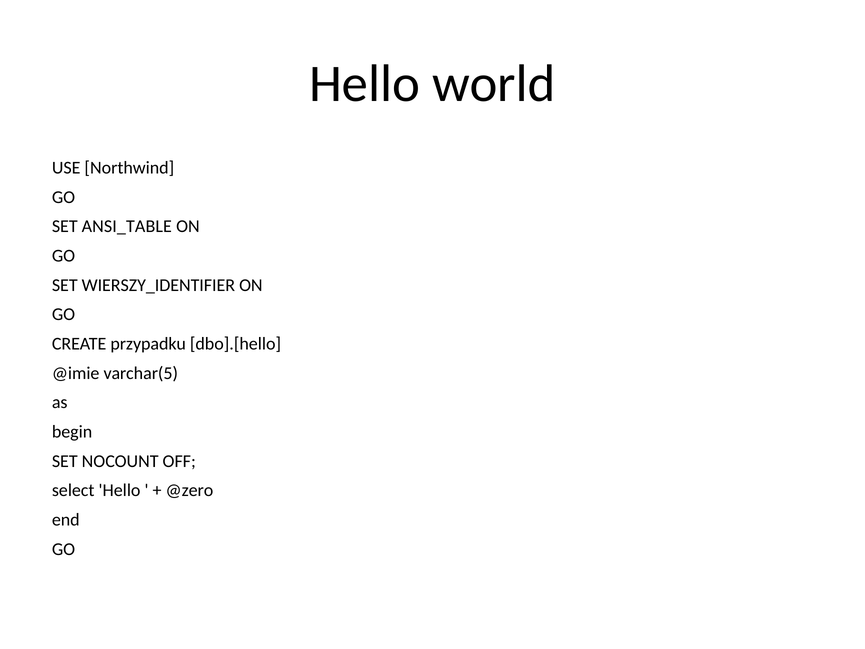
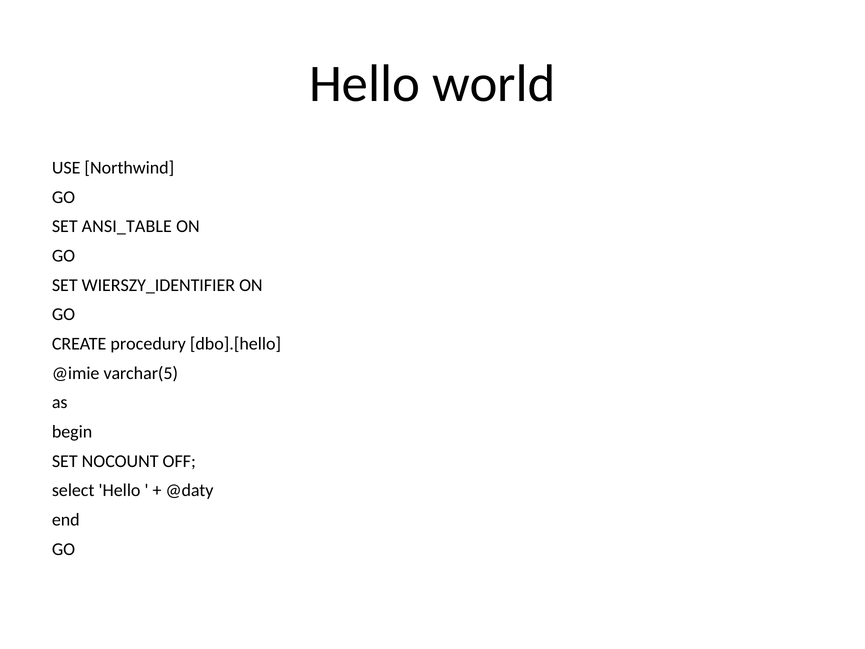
przypadku: przypadku -> procedury (148, 344)
@zero: @zero -> @daty (189, 490)
